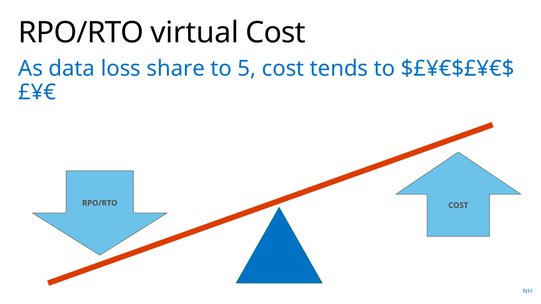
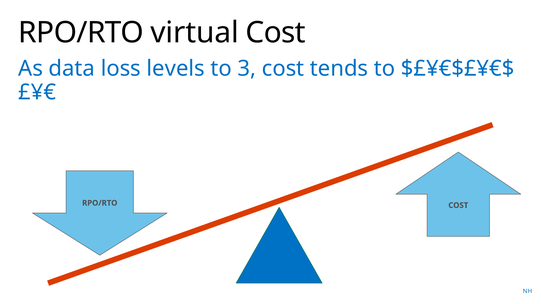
share: share -> levels (176, 69)
5: 5 -> 3 (247, 69)
